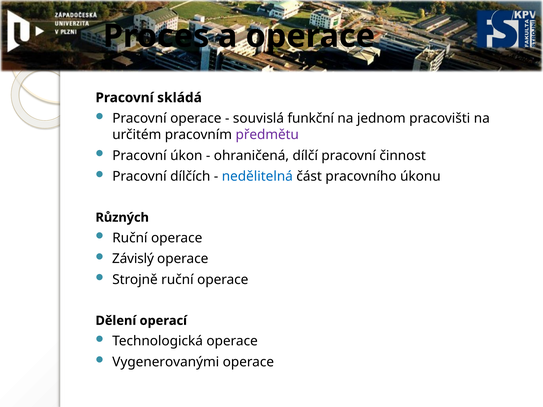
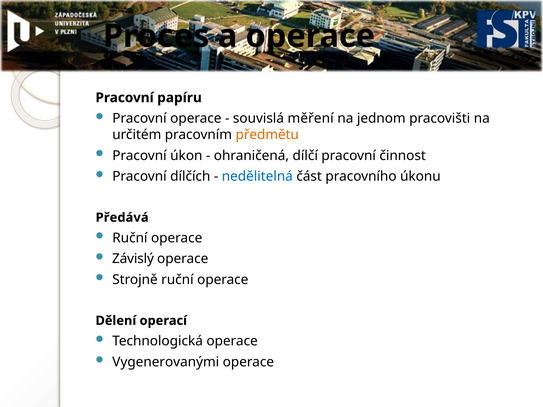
skládá: skládá -> papíru (180, 98)
funkční: funkční -> měření (311, 119)
předmětu colour: purple -> orange (267, 135)
Různých: Různých -> Předává (122, 218)
